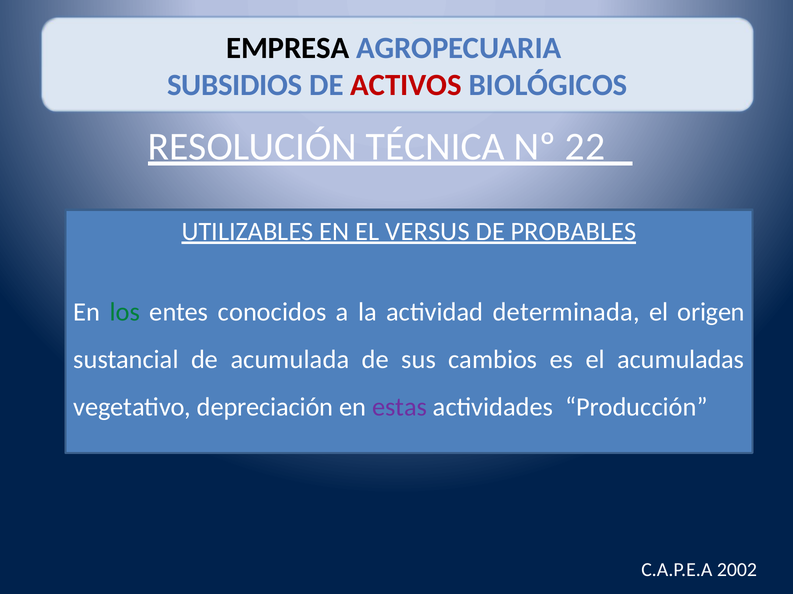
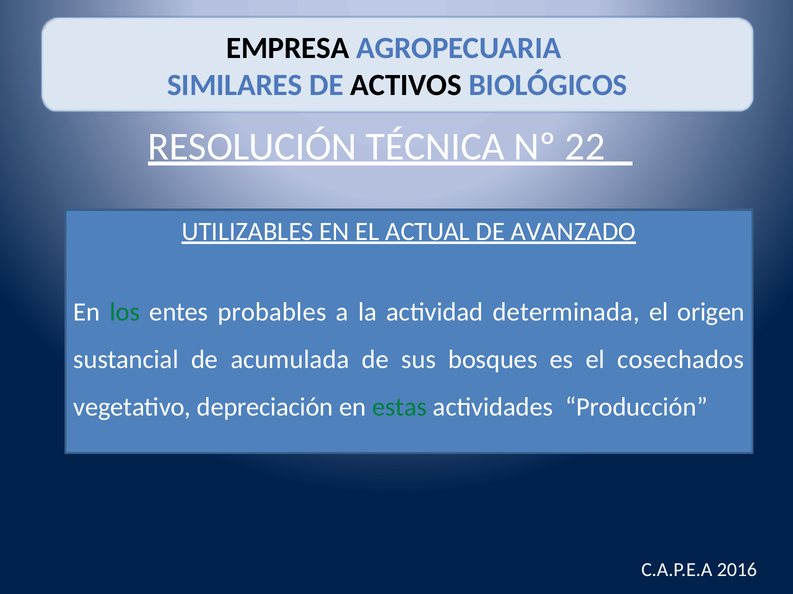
SUBSIDIOS: SUBSIDIOS -> SIMILARES (235, 85)
ACTIVOS colour: red -> black (406, 85)
VERSUS: VERSUS -> ACTUAL (428, 232)
PROBABLES: PROBABLES -> AVANZADO (573, 232)
conocidos: conocidos -> probables (272, 312)
cambios: cambios -> bosques (493, 360)
acumuladas: acumuladas -> cosechados (681, 360)
estas colour: purple -> green (400, 408)
2002: 2002 -> 2016 (737, 571)
